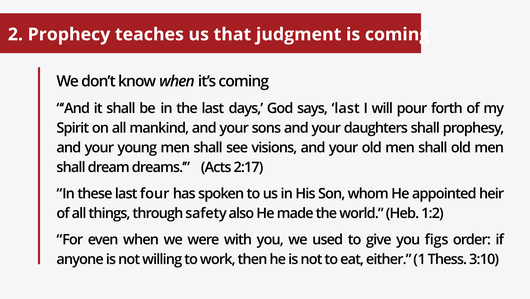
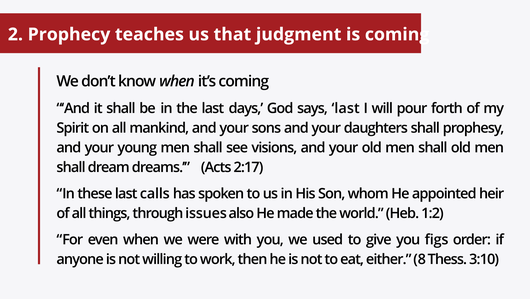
four: four -> calls (155, 194)
safety: safety -> issues (206, 213)
1: 1 -> 8 (420, 259)
